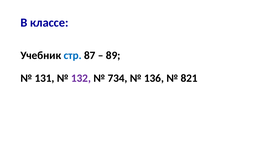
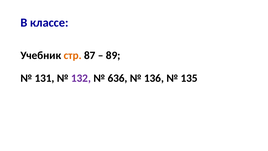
стр colour: blue -> orange (73, 55)
734: 734 -> 636 (118, 78)
821: 821 -> 135 (189, 78)
